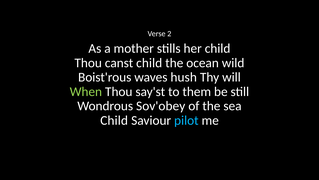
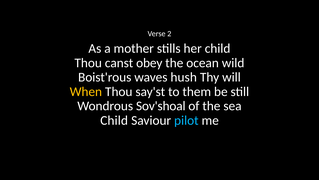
canst child: child -> obey (149, 63)
When colour: light green -> yellow (86, 91)
Sov'obey: Sov'obey -> Sov'shoal (161, 106)
